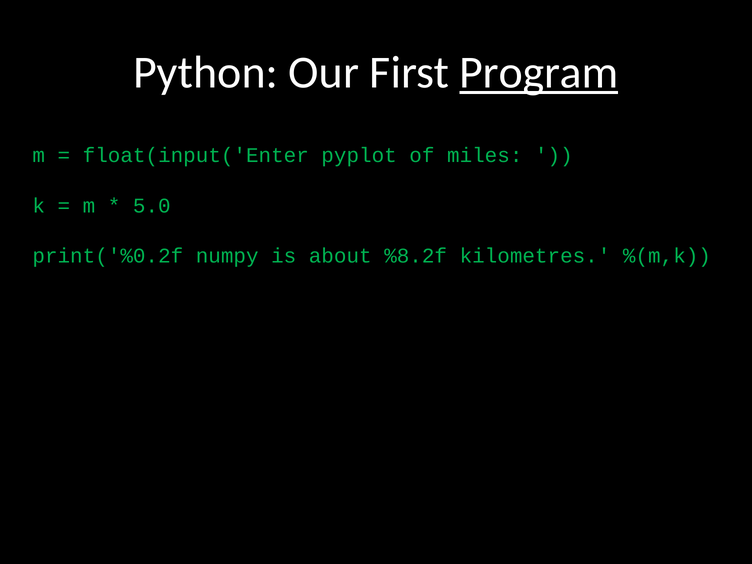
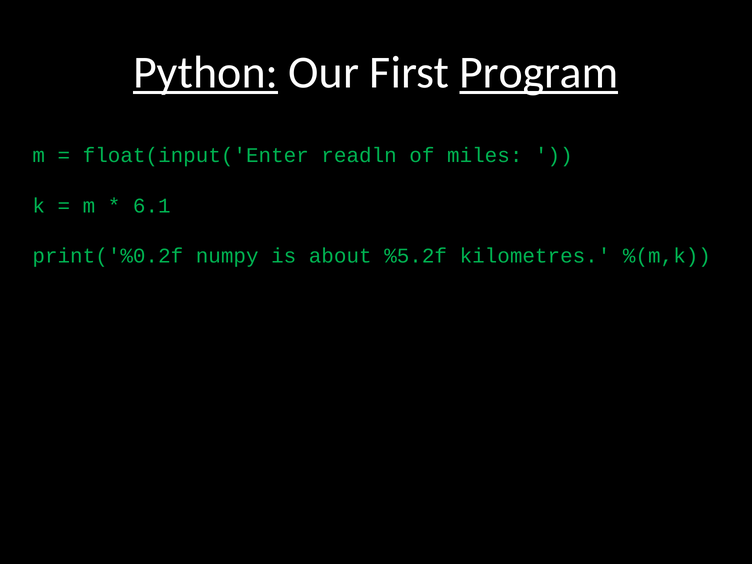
Python underline: none -> present (206, 73)
pyplot: pyplot -> readln (359, 156)
5.0: 5.0 -> 6.1 (152, 206)
%8.2f: %8.2f -> %5.2f (416, 256)
